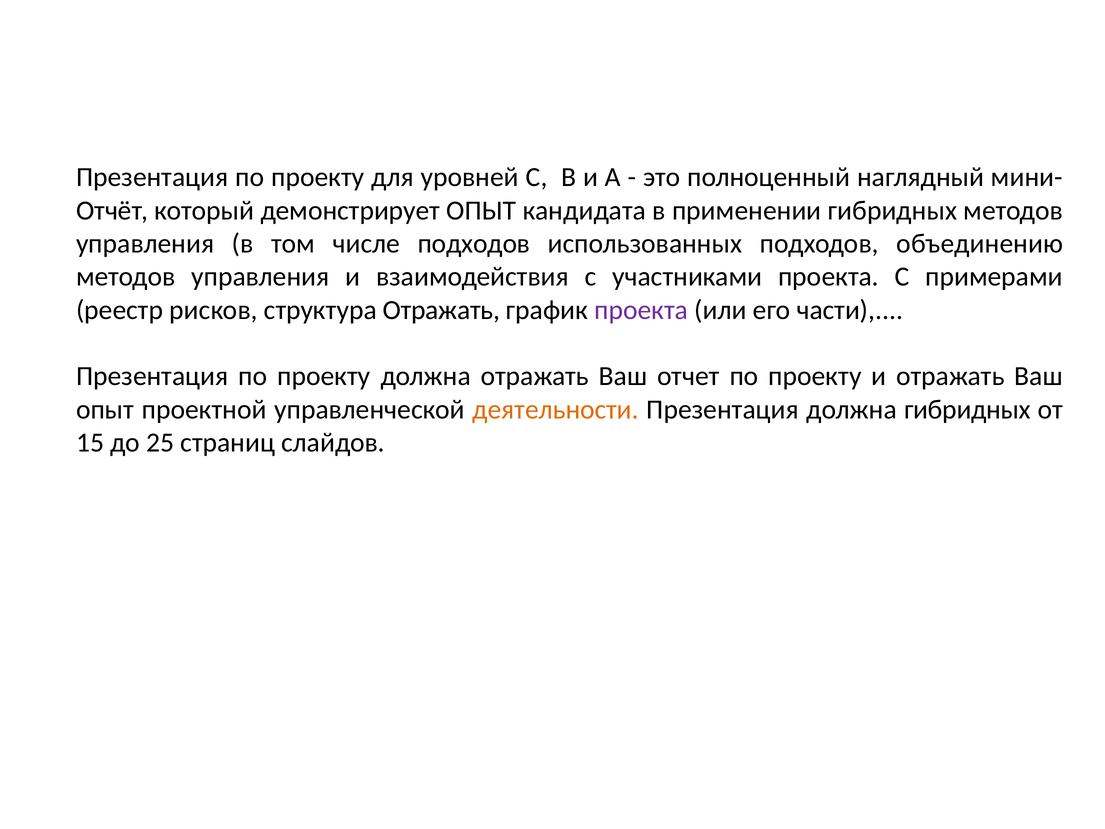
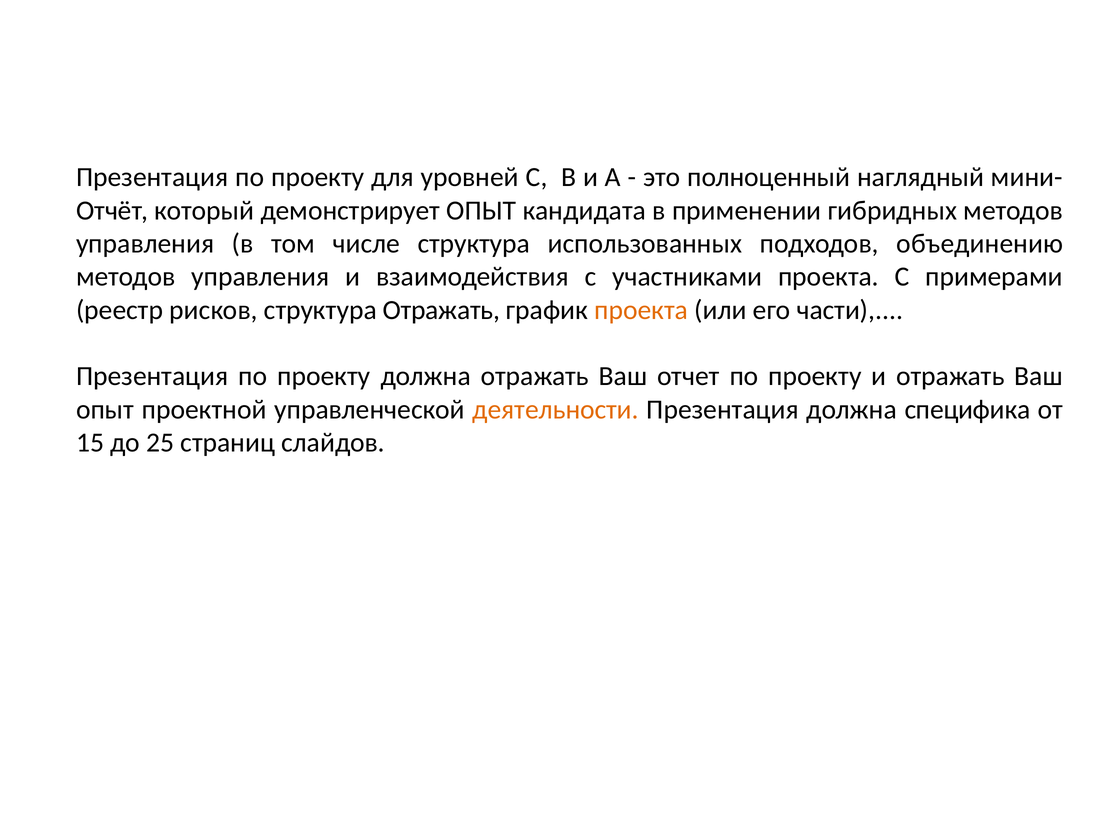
числе подходов: подходов -> структура (474, 244)
проекта colour: purple -> orange (641, 310)
должна гибридных: гибридных -> специфика (967, 409)
